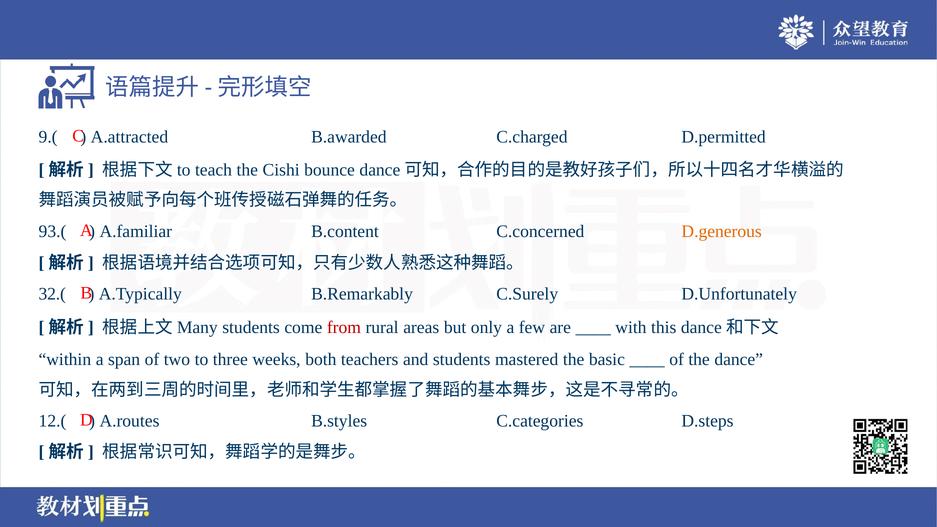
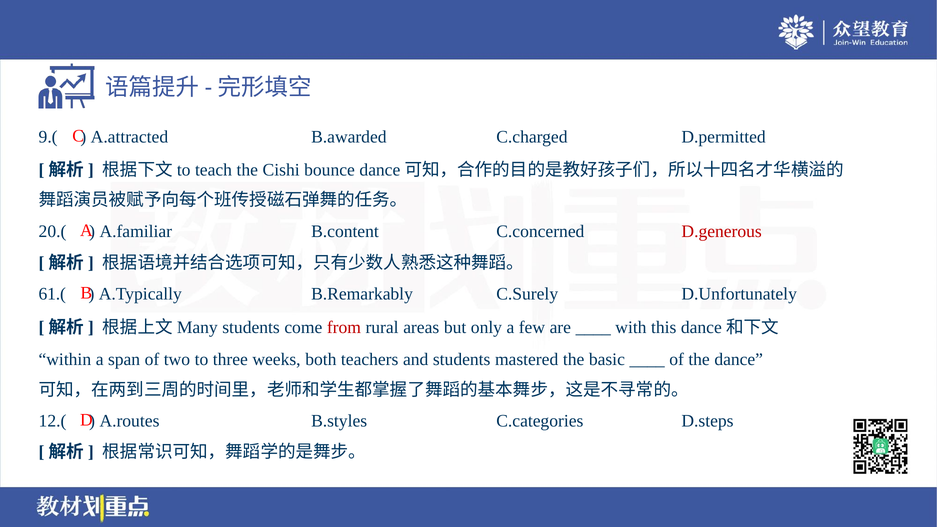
93.(: 93.( -> 20.( (53, 232)
D.generous colour: orange -> red (722, 232)
32.(: 32.( -> 61.( (52, 294)
